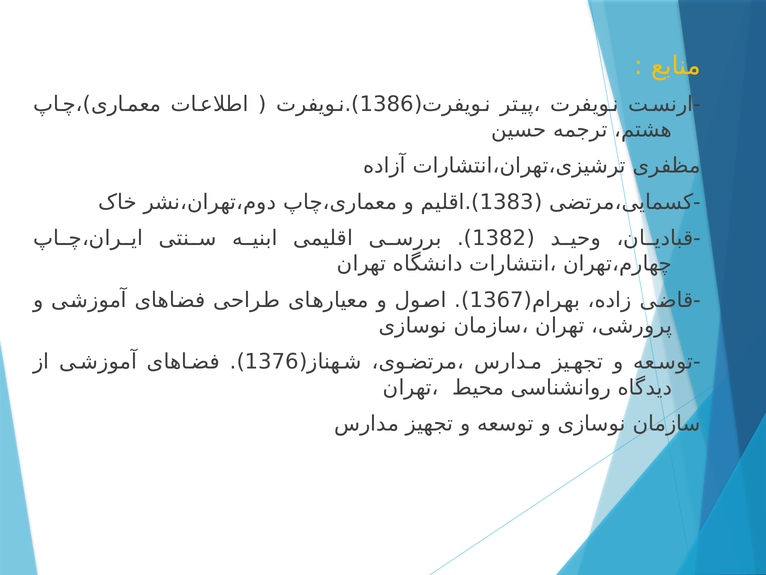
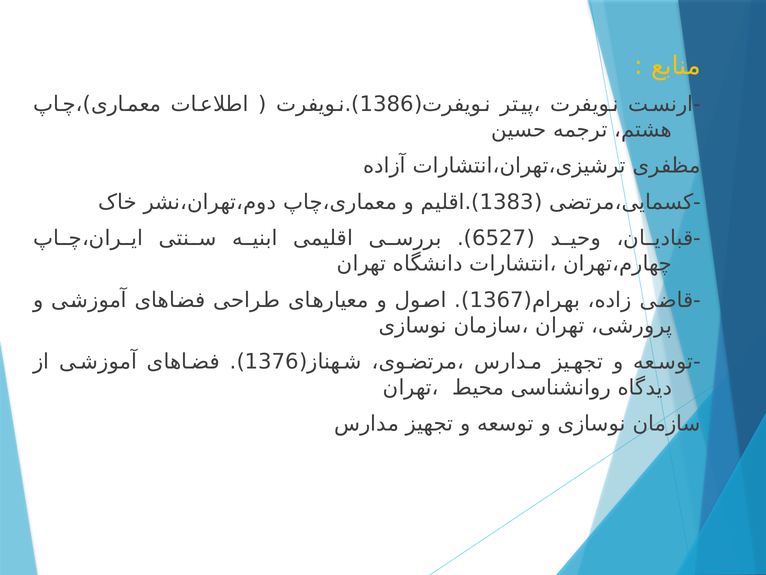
1382: 1382 -> 6527 (499, 238)
